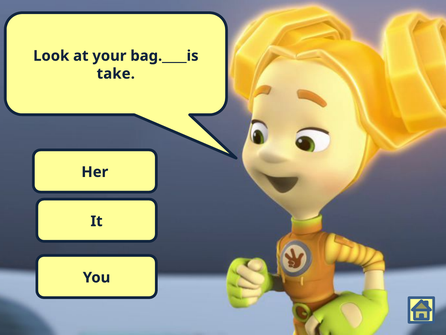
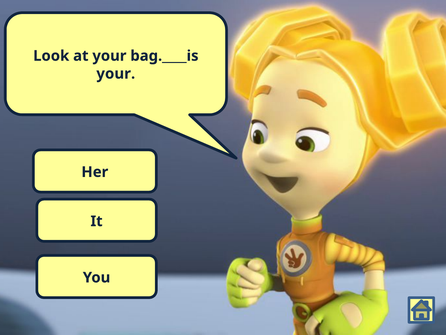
take: take -> your (116, 74)
